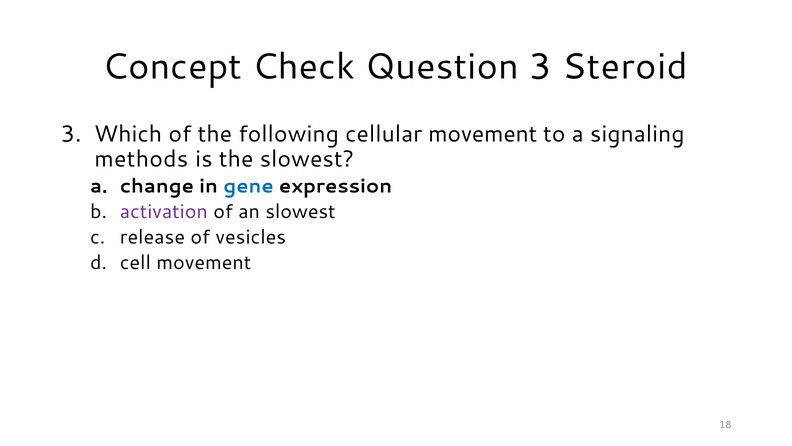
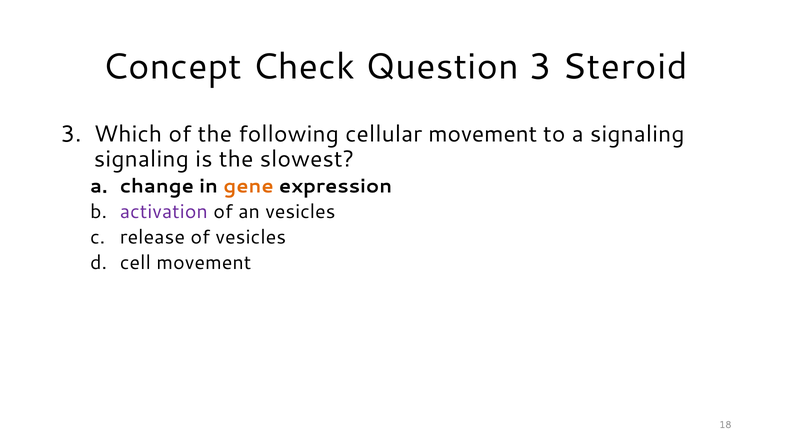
methods: methods -> signaling (141, 159)
gene colour: blue -> orange (248, 186)
an slowest: slowest -> vesicles (300, 212)
